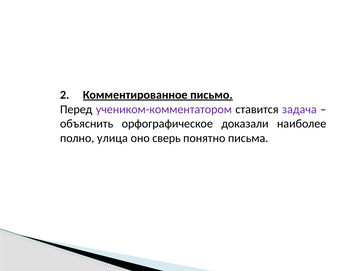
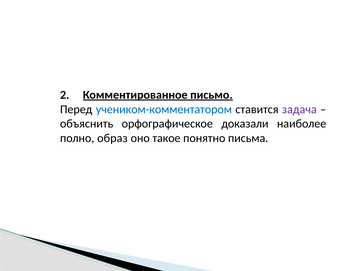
учеником-комментатором colour: purple -> blue (164, 109)
улица: улица -> образ (112, 138)
сверь: сверь -> такое (166, 138)
